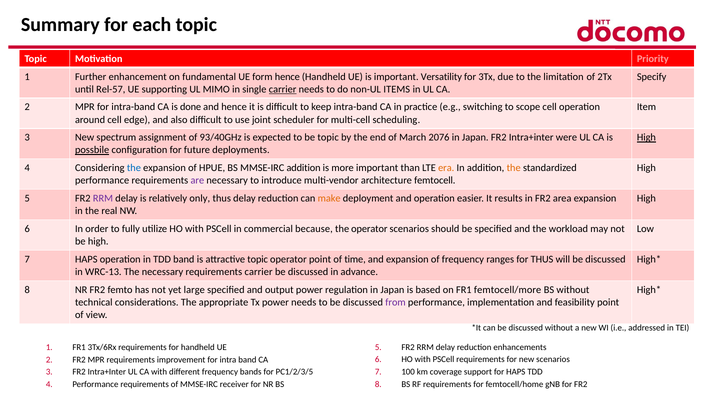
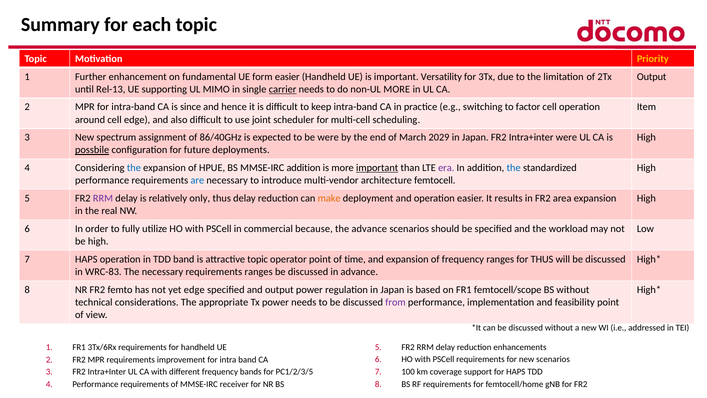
Priority colour: pink -> yellow (653, 59)
form hence: hence -> easier (287, 77)
Specify: Specify -> Output (652, 77)
Rel-57: Rel-57 -> Rel-13 (111, 89)
non-UL ITEMS: ITEMS -> MORE (397, 89)
done: done -> since (191, 107)
scope: scope -> factor (528, 107)
93/40GHz: 93/40GHz -> 86/40GHz (221, 137)
be topic: topic -> were (328, 137)
2076: 2076 -> 2029 (439, 137)
High underline: present -> none (646, 137)
important underline: none -> present (377, 168)
era colour: orange -> purple (446, 168)
the colour: orange -> blue (514, 168)
are colour: purple -> blue (197, 180)
the operator: operator -> advance (369, 229)
WRC-13: WRC-13 -> WRC-83 (103, 272)
requirements carrier: carrier -> ranges (259, 272)
yet large: large -> edge (194, 289)
femtocell/more: femtocell/more -> femtocell/scope (508, 289)
